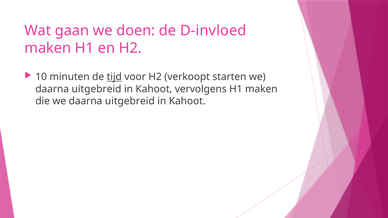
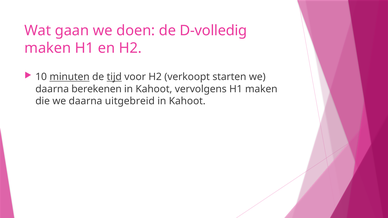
D-invloed: D-invloed -> D-volledig (213, 31)
minuten underline: none -> present (70, 77)
uitgebreid: uitgebreid -> berekenen (97, 89)
